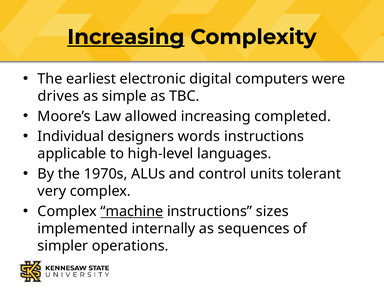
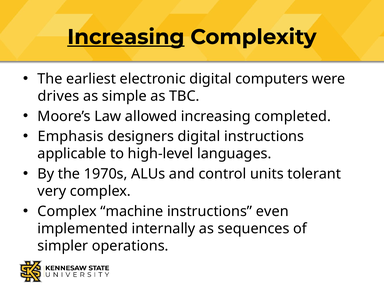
Individual: Individual -> Emphasis (71, 136)
designers words: words -> digital (199, 136)
machine underline: present -> none (132, 211)
sizes: sizes -> even (272, 211)
